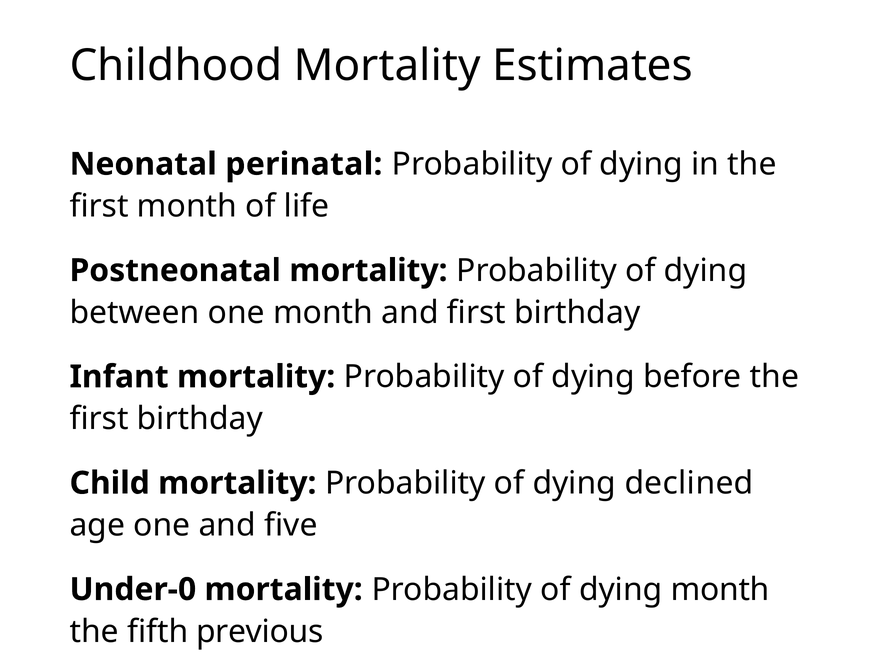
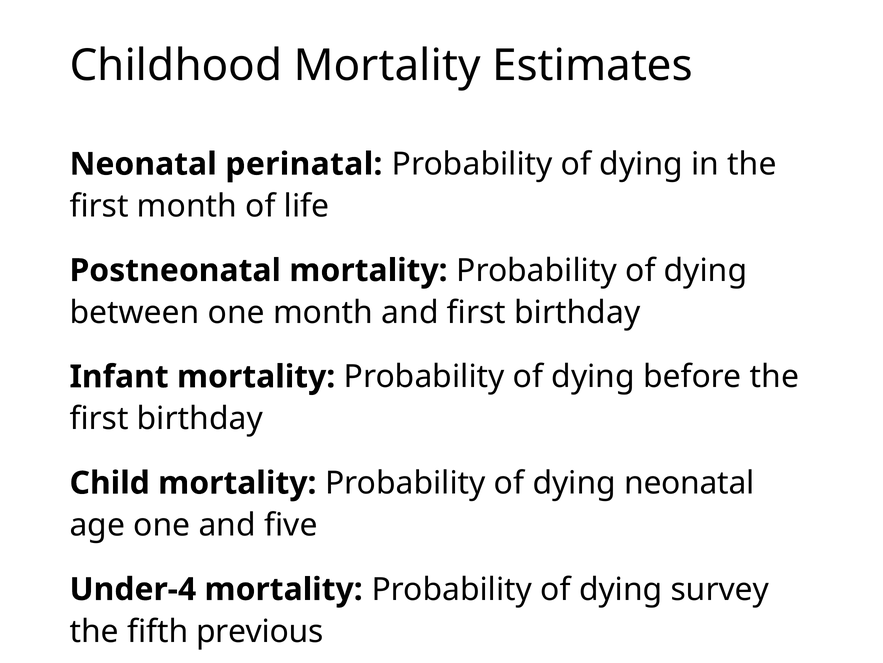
dying declined: declined -> neonatal (689, 483)
Under-0: Under-0 -> Under-4 (133, 589)
dying month: month -> survey (720, 589)
